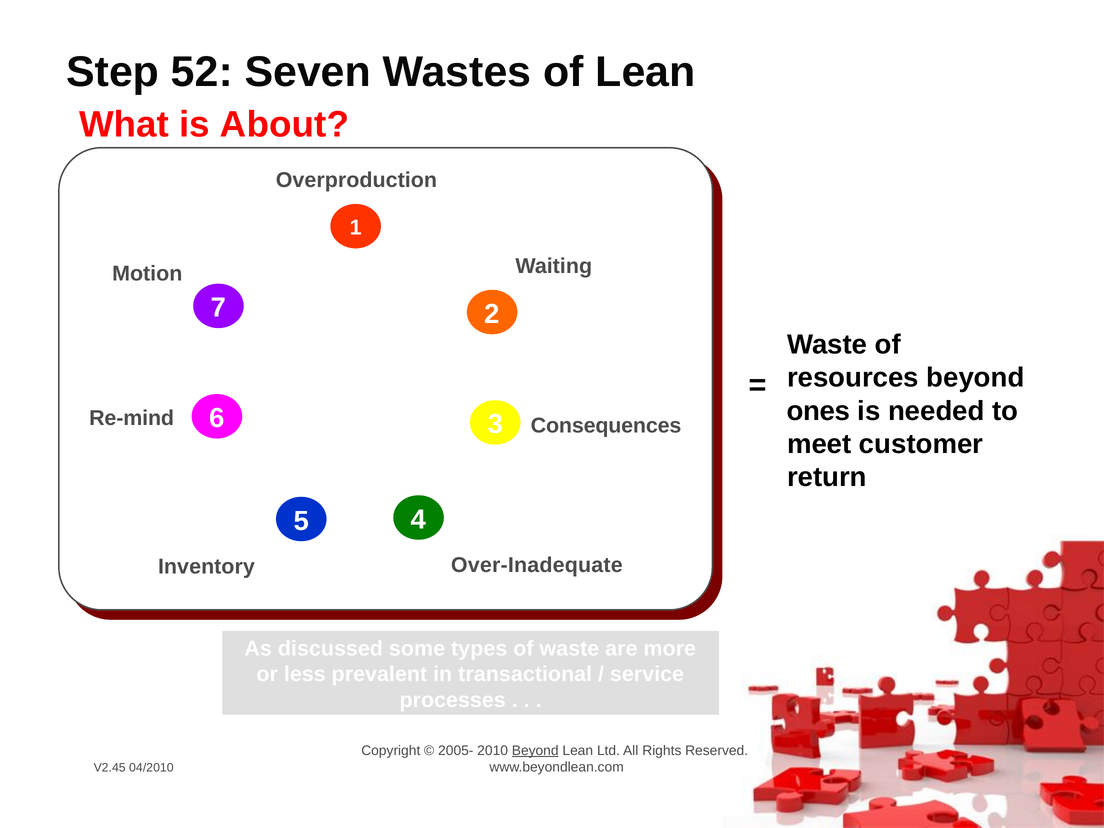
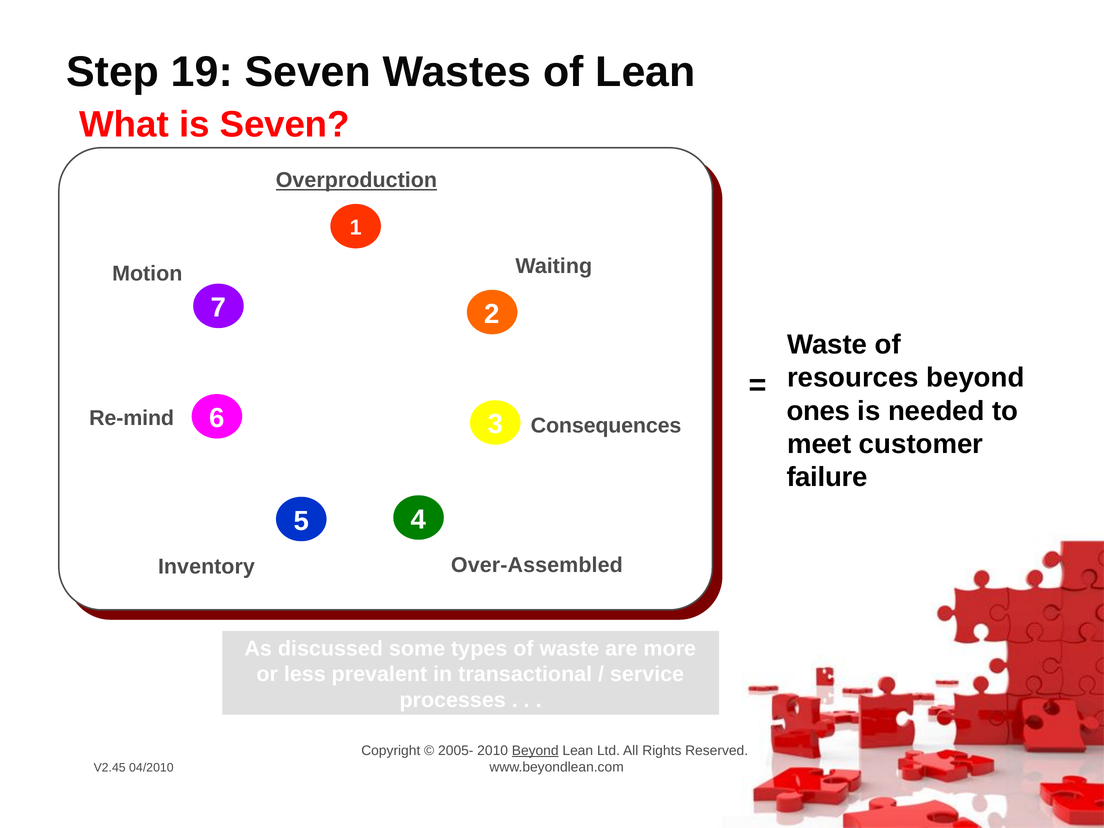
52: 52 -> 19 (202, 72)
is About: About -> Seven (285, 125)
Overproduction underline: none -> present (356, 180)
return: return -> failure (827, 477)
Over-Inadequate: Over-Inadequate -> Over-Assembled (537, 565)
